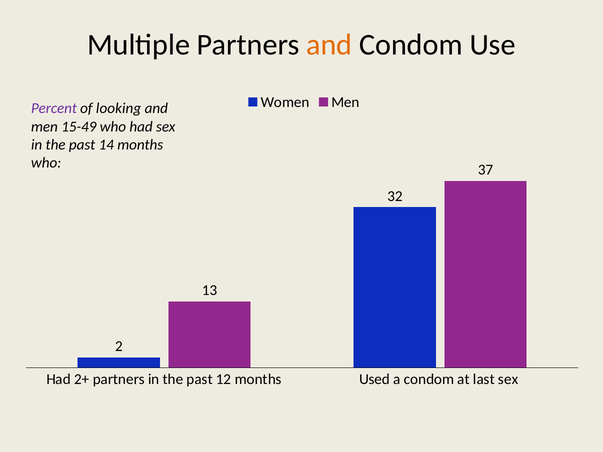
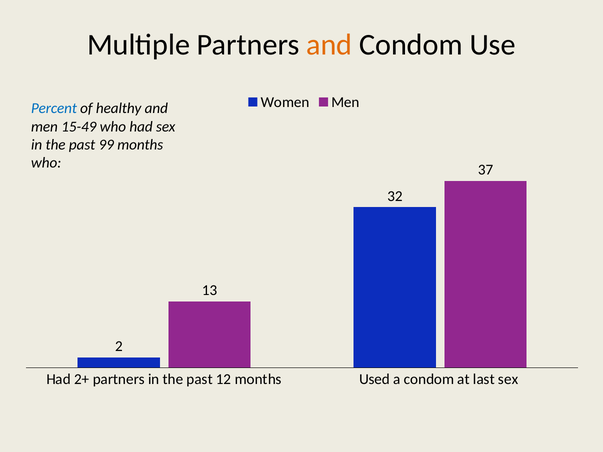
Percent colour: purple -> blue (54, 109)
looking: looking -> healthy (119, 109)
14: 14 -> 99 (106, 145)
